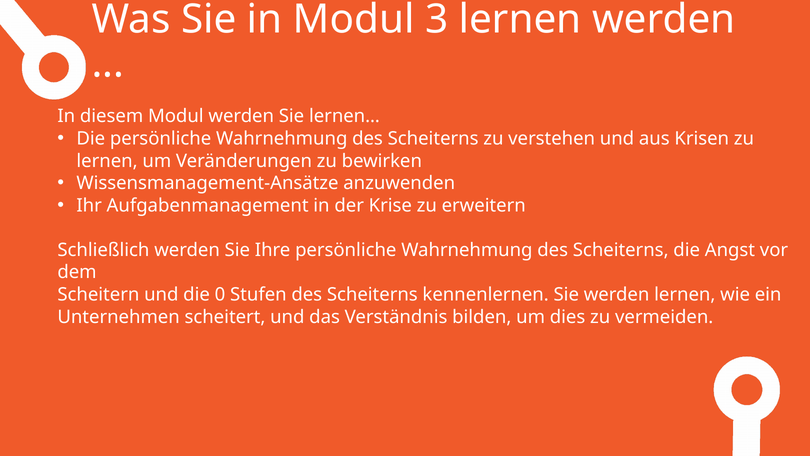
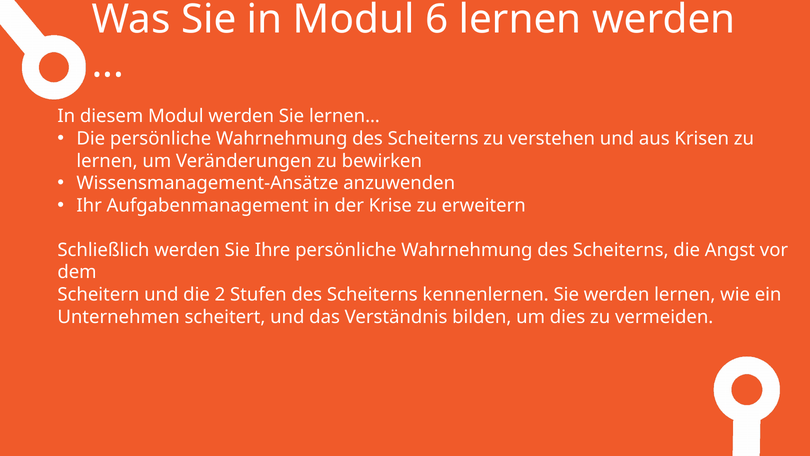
3: 3 -> 6 (437, 20)
0: 0 -> 2 (220, 294)
